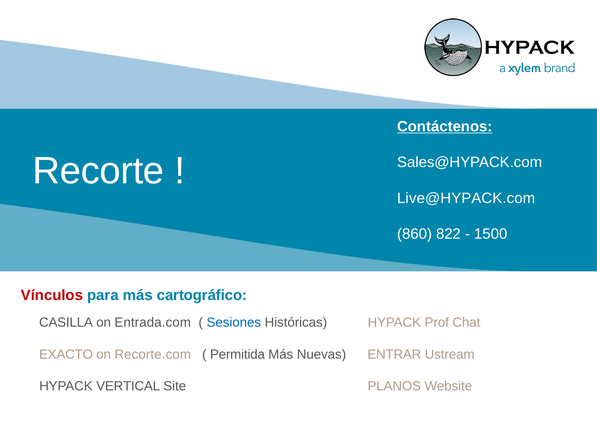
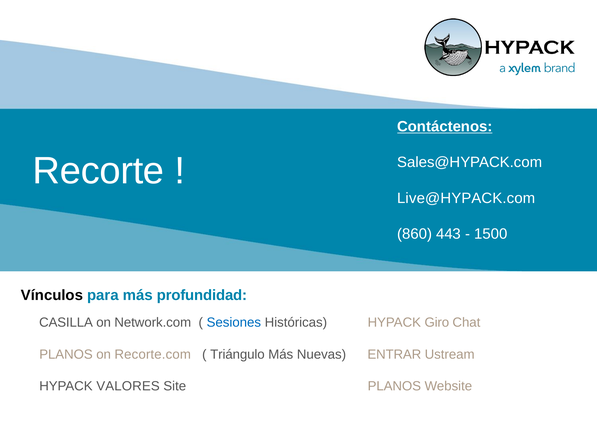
822: 822 -> 443 (449, 234)
Vínculos colour: red -> black (52, 295)
cartográfico: cartográfico -> profundidad (202, 295)
Entrada.com: Entrada.com -> Network.com (153, 322)
Prof: Prof -> Giro (437, 322)
EXACTO: EXACTO -> PLANOS (66, 354)
Permitida: Permitida -> Triángulo (237, 354)
VERTICAL: VERTICAL -> VALORES (128, 386)
